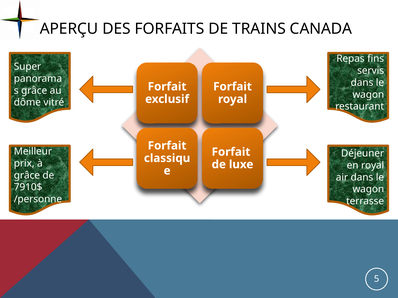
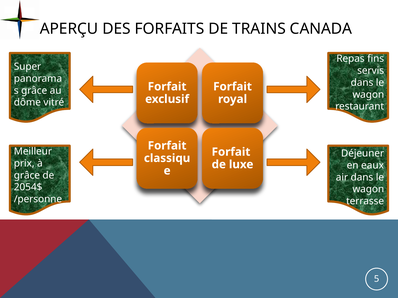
en royal: royal -> eaux (373, 166)
7910$: 7910$ -> 2054$ (28, 187)
